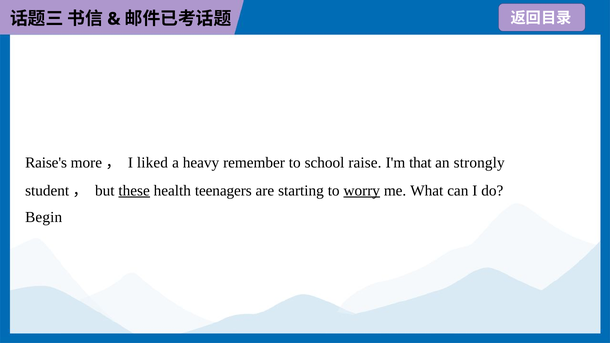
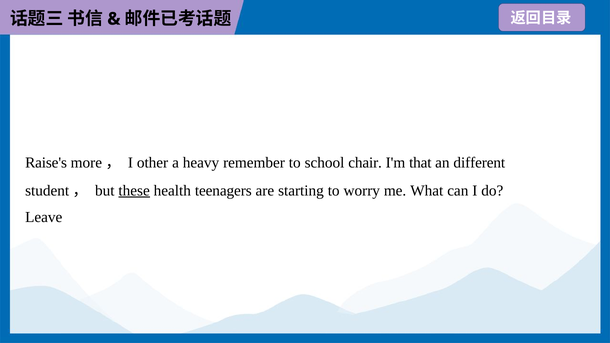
liked: liked -> other (153, 163)
raise: raise -> chair (365, 163)
strongly: strongly -> different (479, 163)
worry underline: present -> none (362, 191)
Begin: Begin -> Leave (44, 217)
